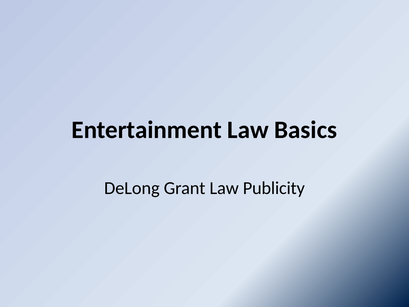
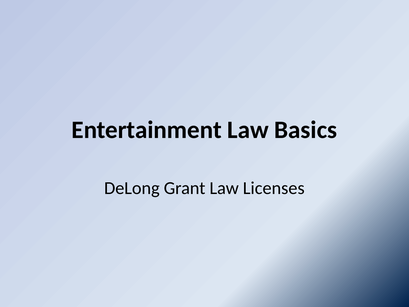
Publicity: Publicity -> Licenses (274, 188)
